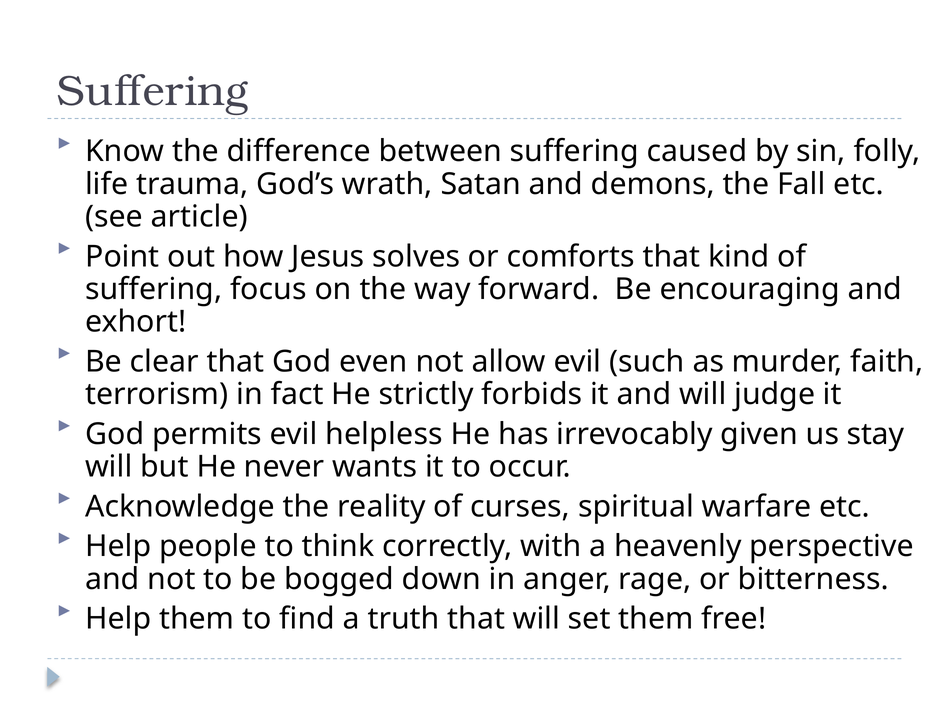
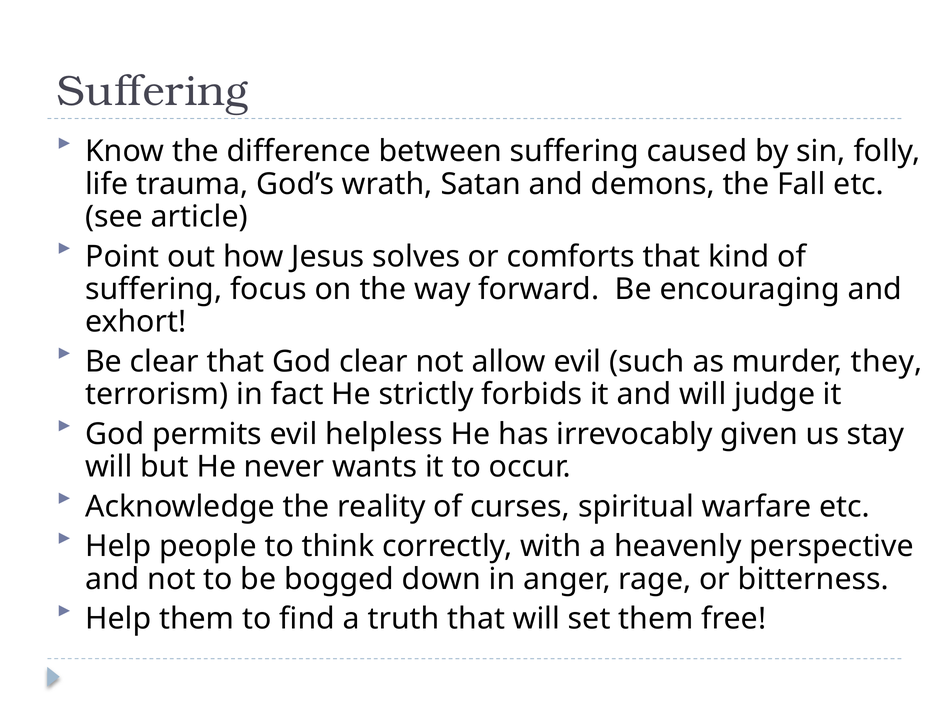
God even: even -> clear (374, 362)
faith: faith -> they (887, 362)
